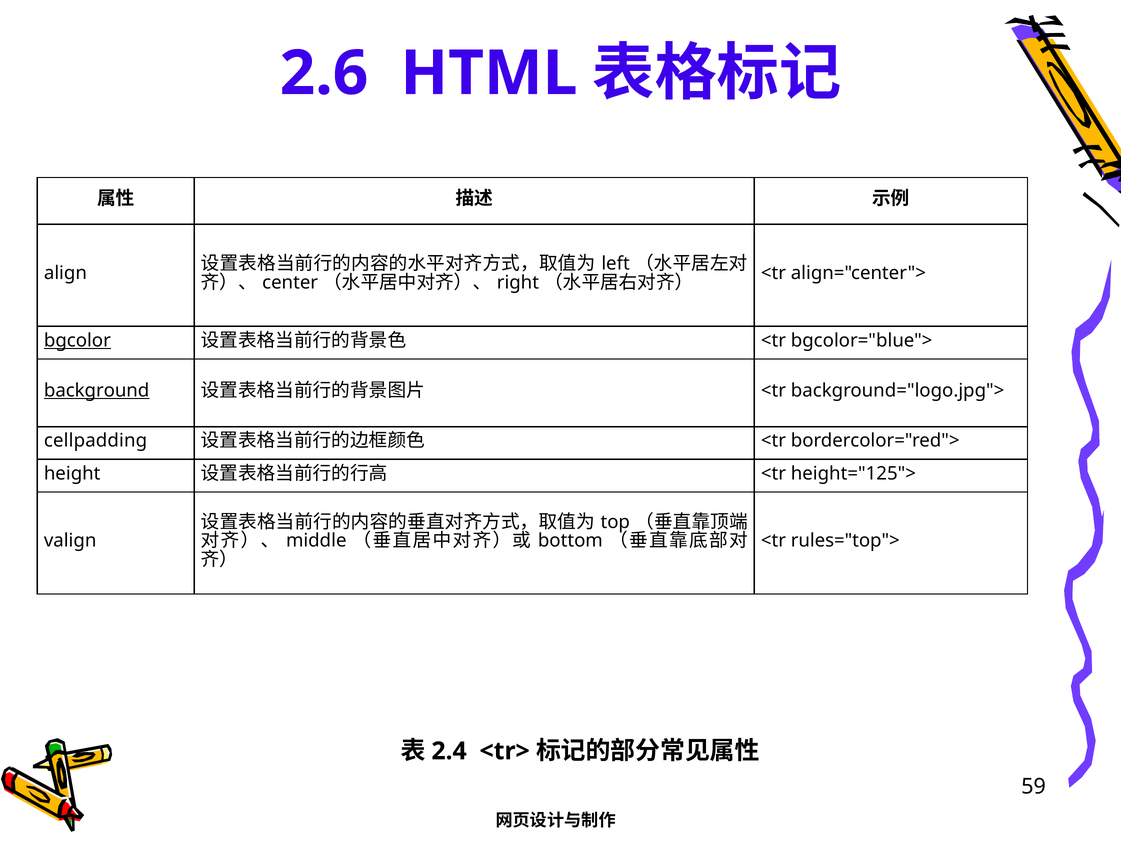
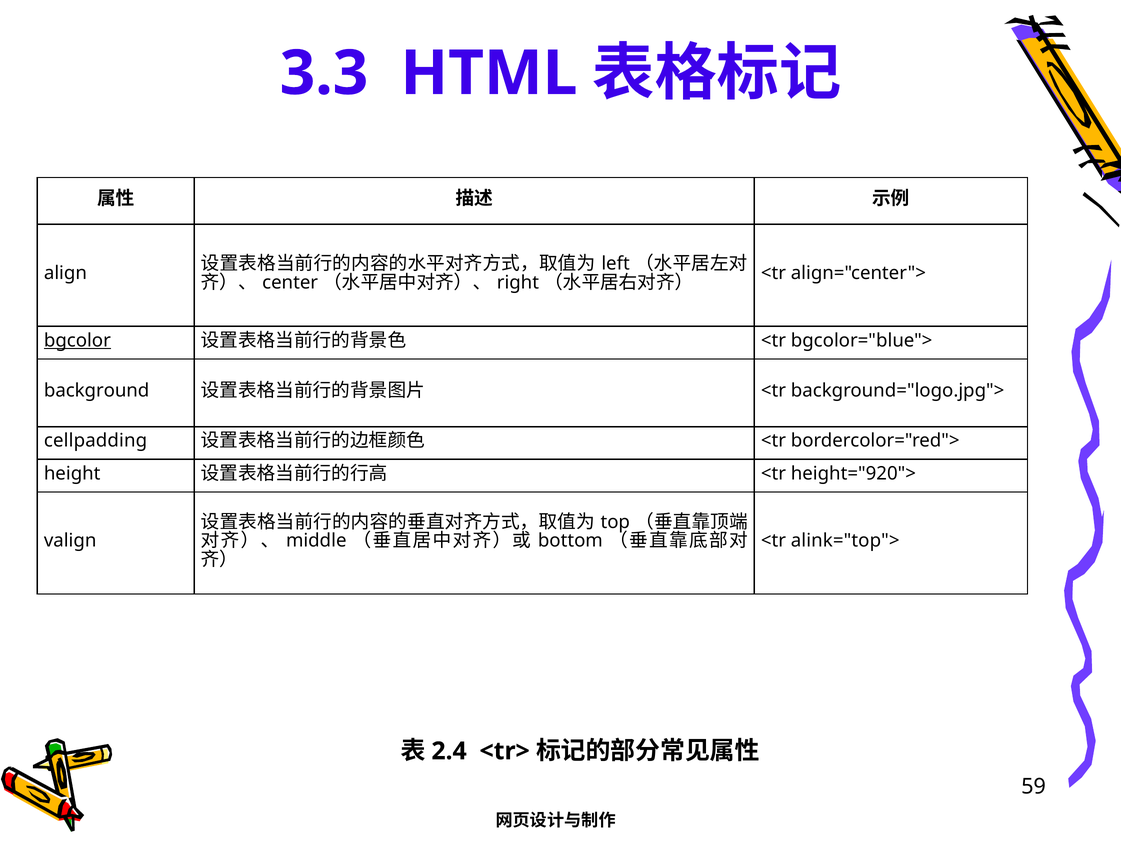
2.6: 2.6 -> 3.3 (324, 73)
background underline: present -> none (97, 390)
height="125">: height="125"> -> height="920"> (853, 473)
rules="top">: rules="top"> -> alink="top"> (845, 541)
